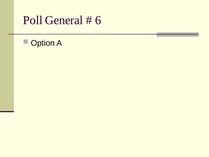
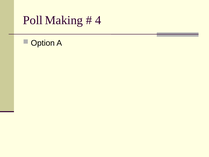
General: General -> Making (64, 20)
6: 6 -> 4 (98, 20)
